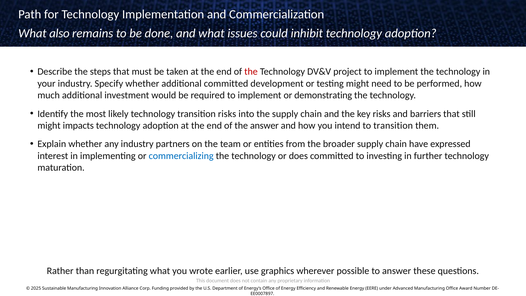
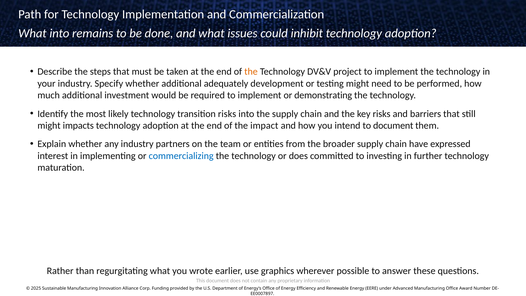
What also: also -> into (59, 33)
the colour: red -> orange (251, 72)
additional committed: committed -> adequately (226, 84)
the answer: answer -> impact (264, 126)
to transition: transition -> document (393, 126)
